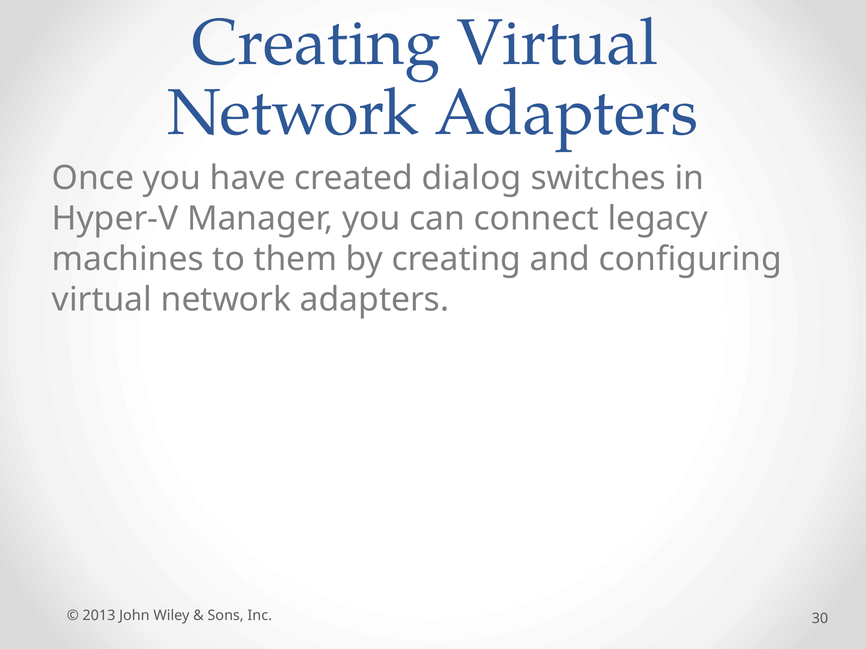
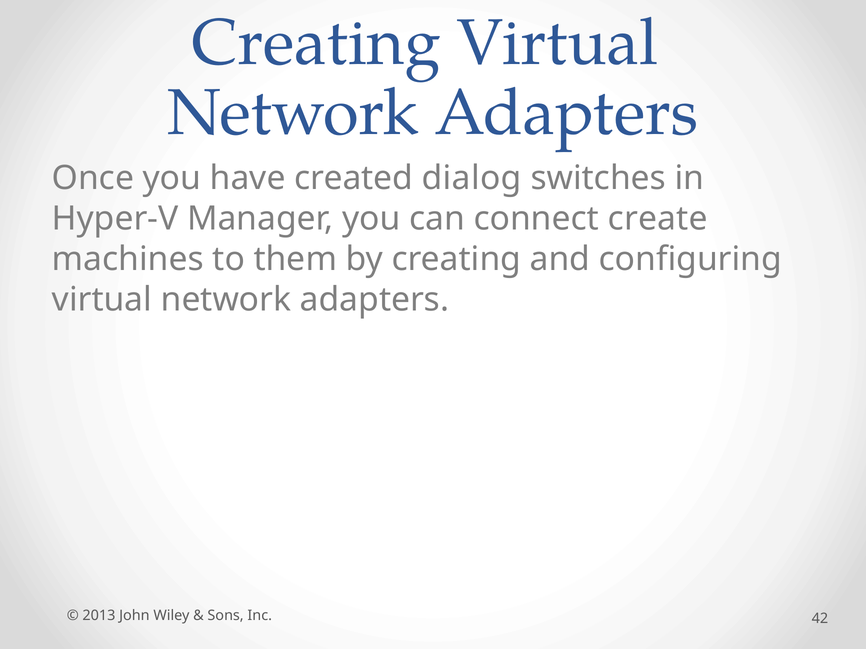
legacy: legacy -> create (658, 219)
30: 30 -> 42 (820, 619)
